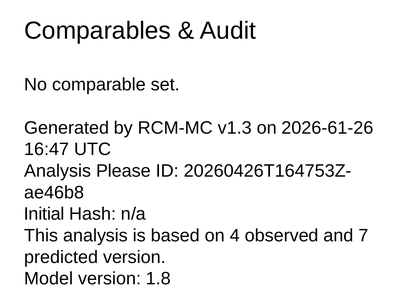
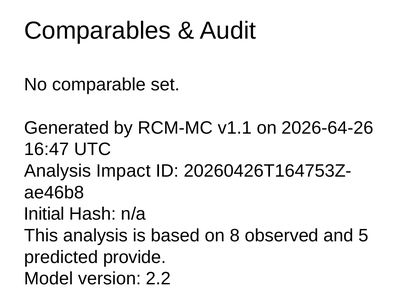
v1.3: v1.3 -> v1.1 (235, 128)
2026-61-26: 2026-61-26 -> 2026-64-26 (328, 128)
Please: Please -> Impact (123, 171)
4: 4 -> 8 (235, 236)
7: 7 -> 5 (364, 236)
predicted version: version -> provide (135, 257)
1.8: 1.8 -> 2.2 (158, 279)
